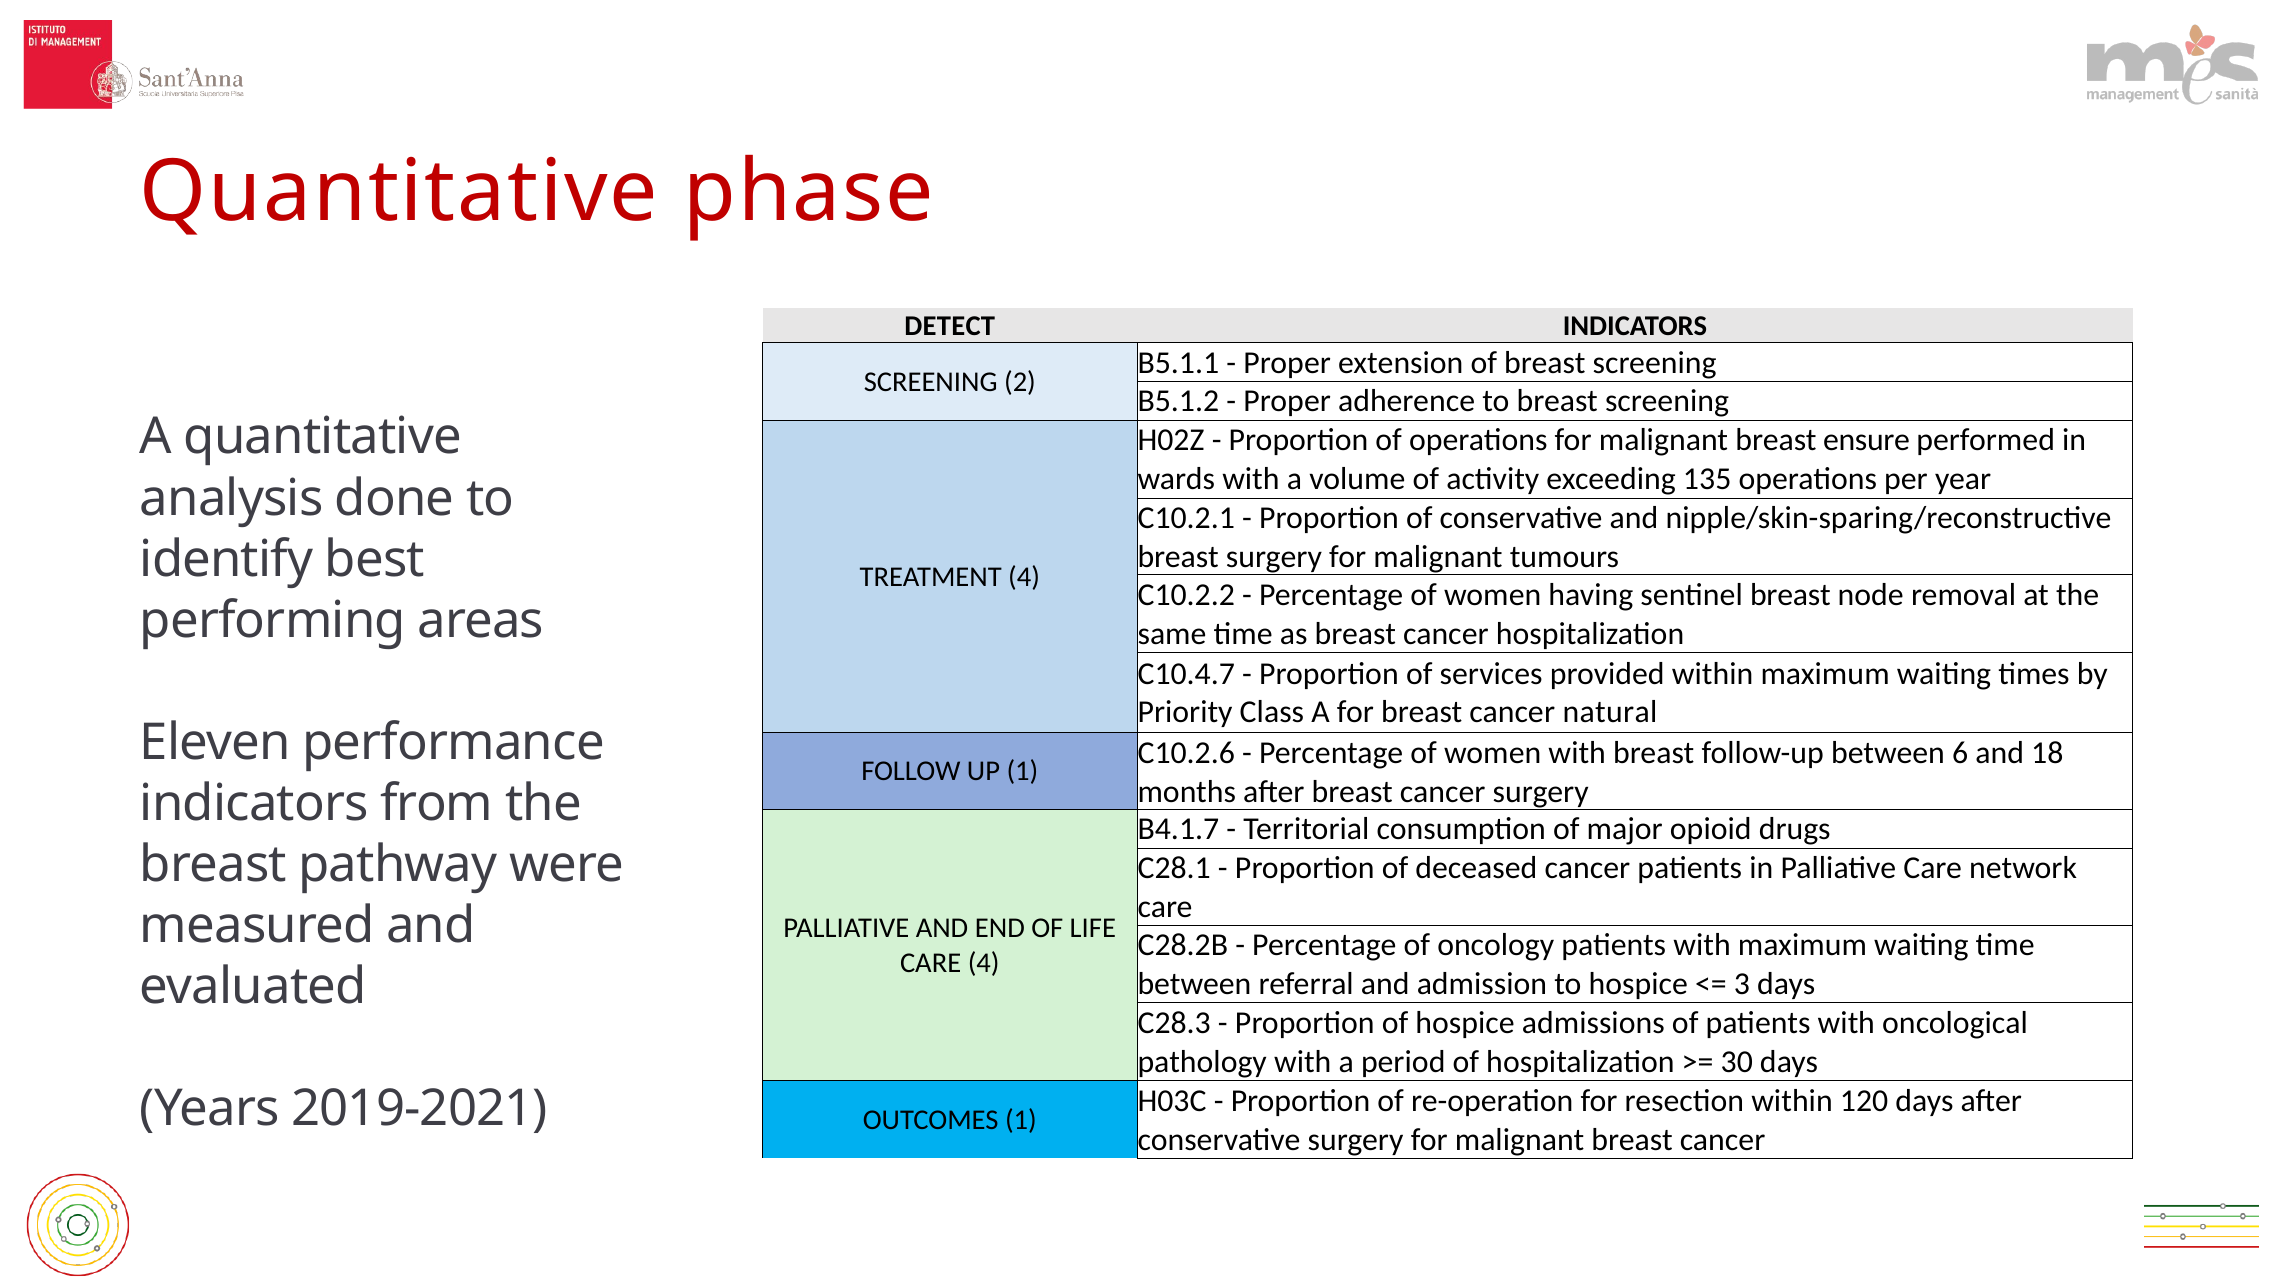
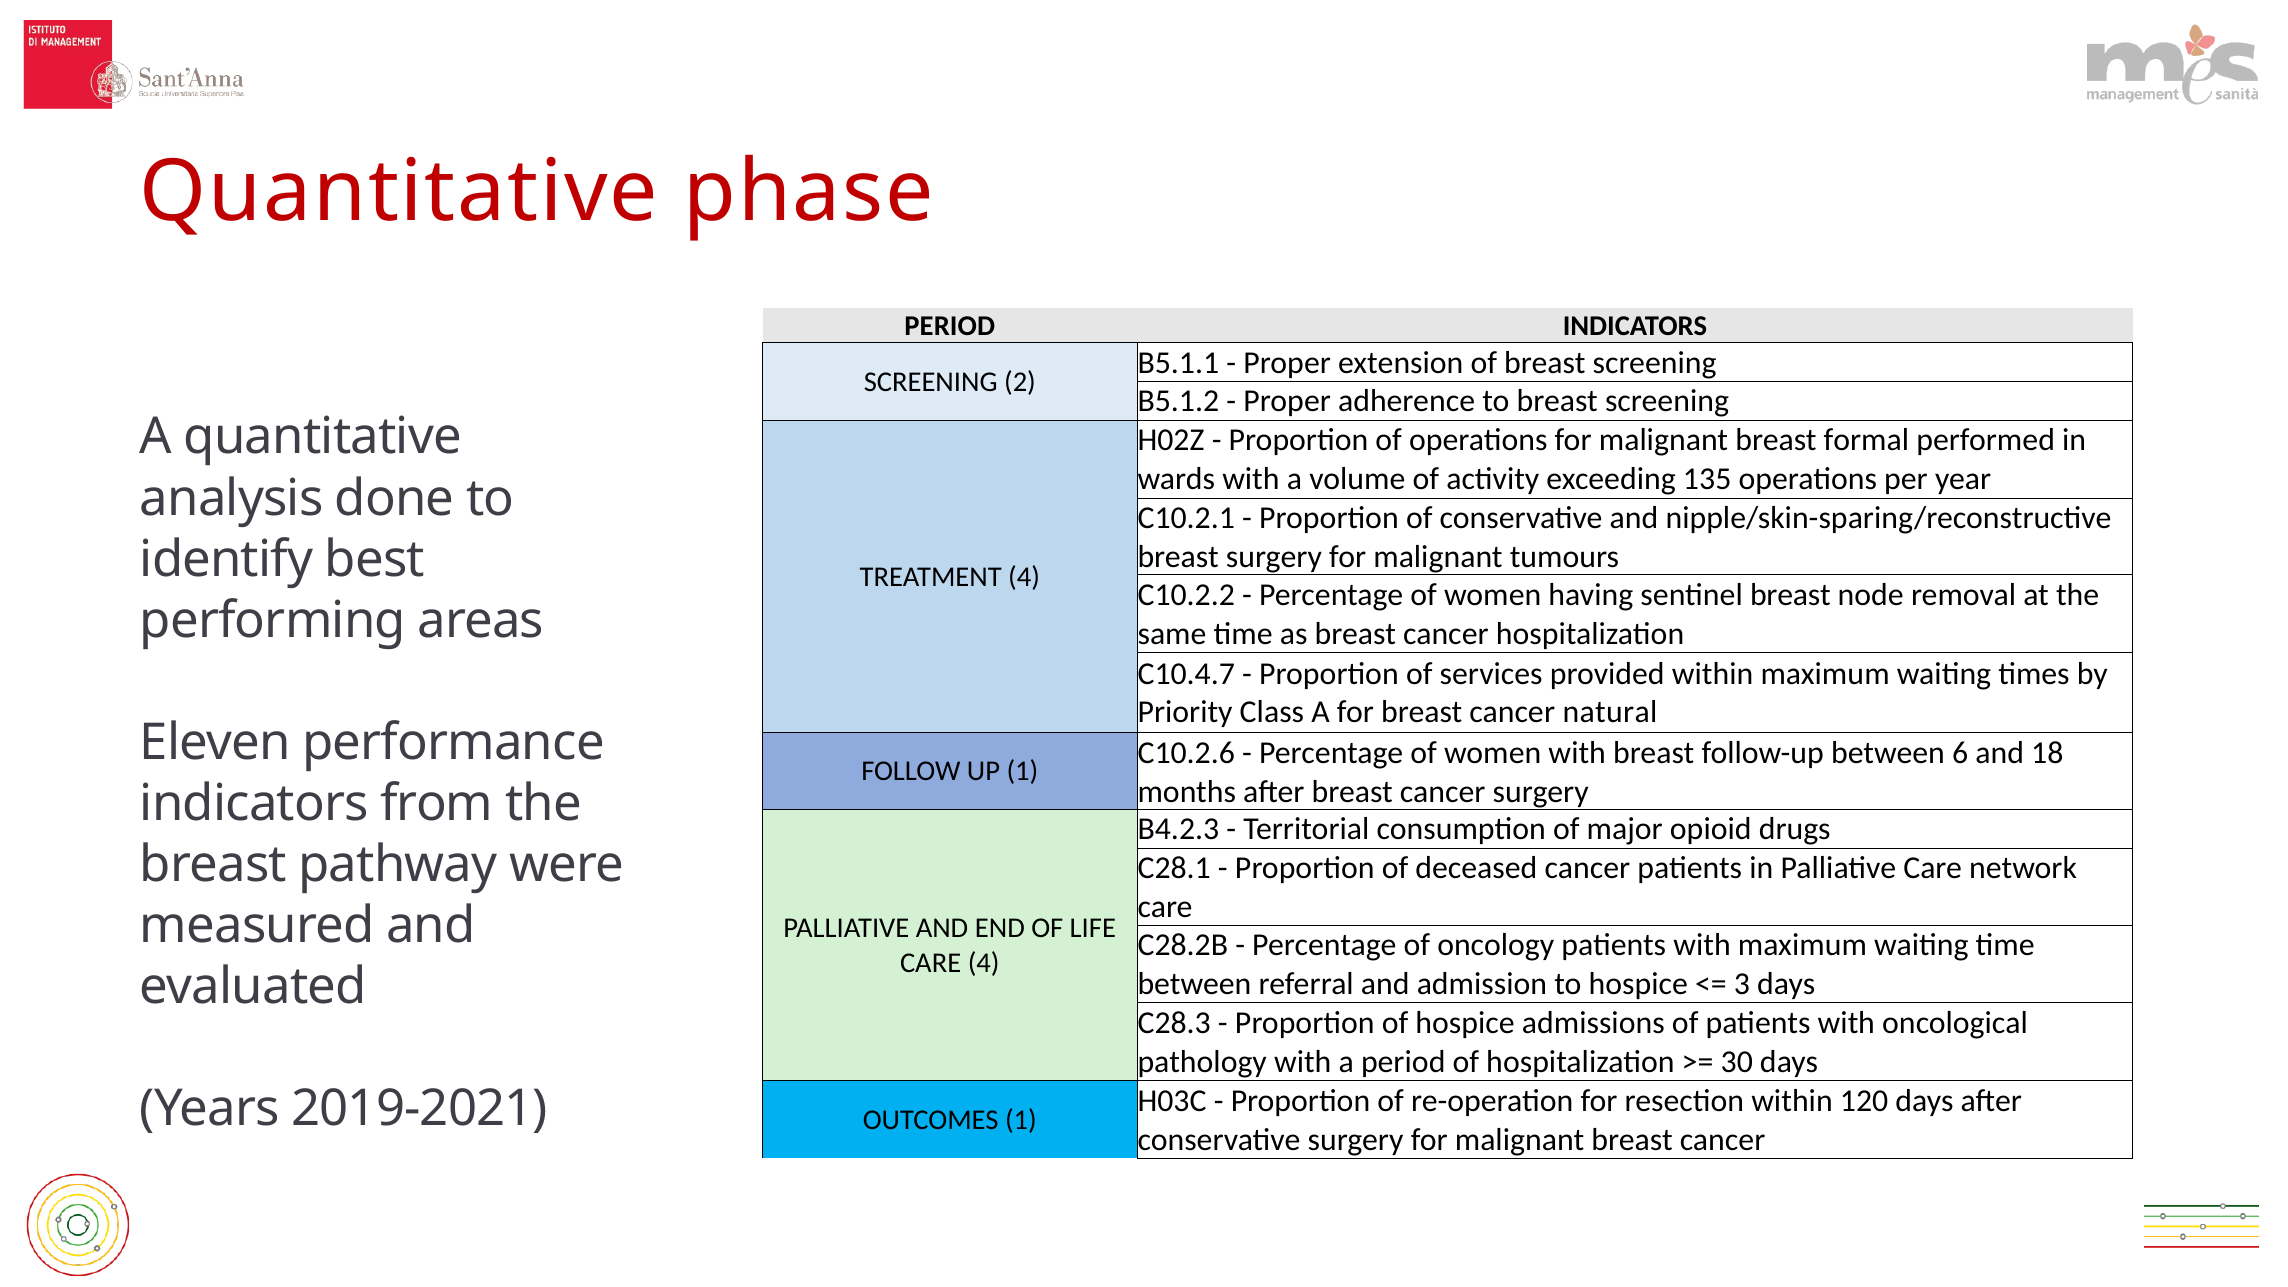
DETECT: DETECT -> PERIOD (950, 326)
ensure: ensure -> formal (1866, 440)
B4.1.7: B4.1.7 -> B4.2.3 (1178, 829)
